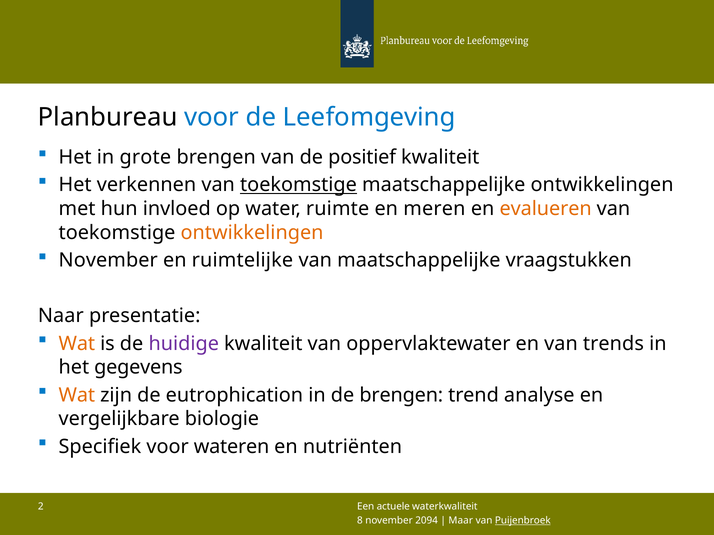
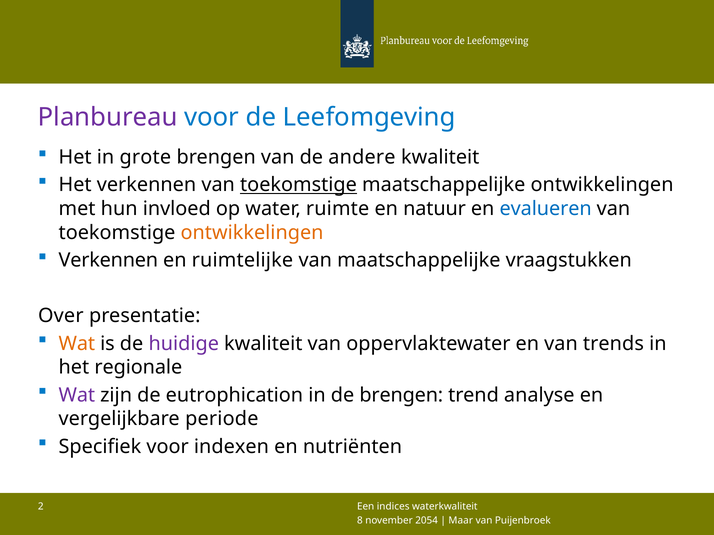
Planbureau colour: black -> purple (108, 118)
positief: positief -> andere (362, 157)
meren: meren -> natuur (435, 209)
evalueren colour: orange -> blue (546, 209)
November: November -> Verkennen (108, 260)
Naar: Naar -> Over (61, 316)
gegevens: gegevens -> regionale (138, 368)
Wat colour: orange -> purple (77, 395)
biologie: biologie -> periode (222, 419)
wateren: wateren -> indexen (231, 447)
actuele: actuele -> indices (393, 507)
2094: 2094 -> 2054 (427, 521)
Puijenbroek underline: present -> none (523, 521)
